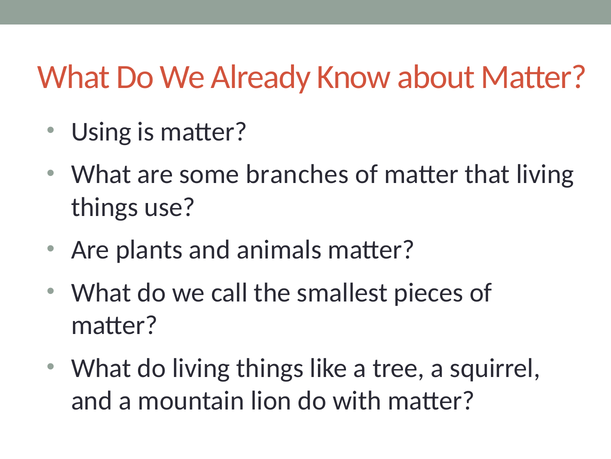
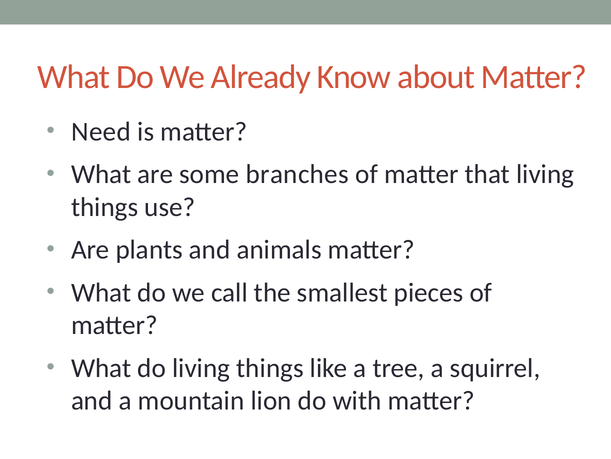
Using: Using -> Need (101, 131)
